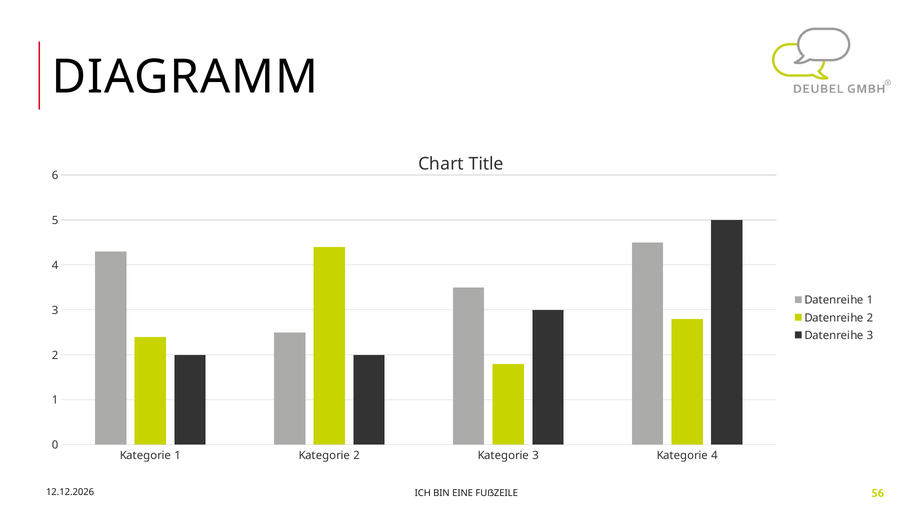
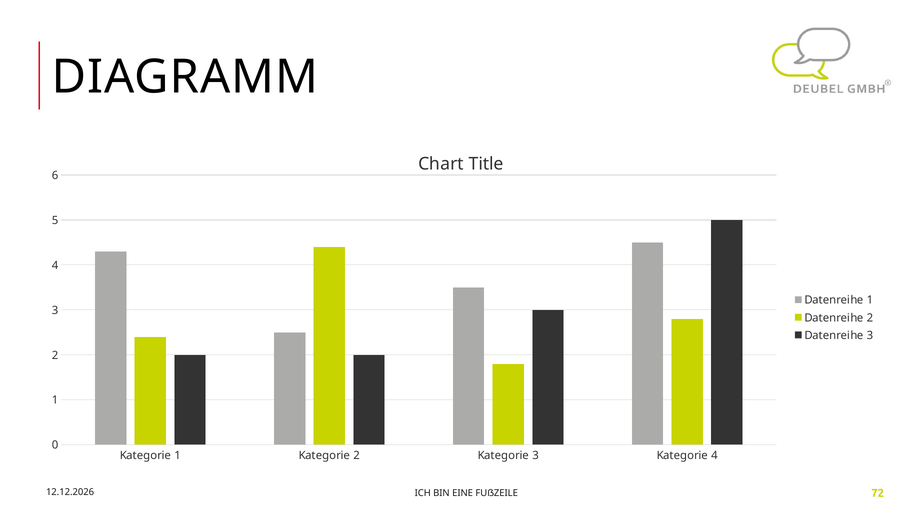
56: 56 -> 72 (878, 493)
